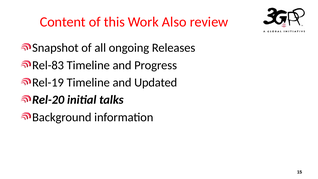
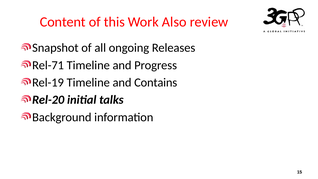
Rel-83: Rel-83 -> Rel-71 (48, 65)
Updated: Updated -> Contains (156, 82)
